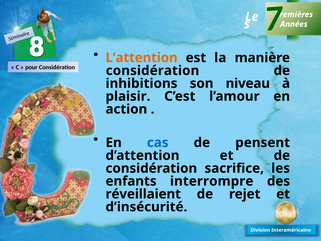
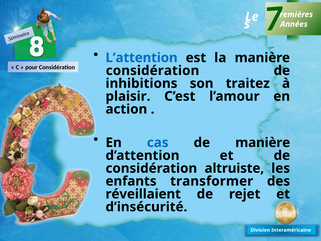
L’attention colour: orange -> blue (142, 58)
niveau: niveau -> traitez (248, 83)
de pensent: pensent -> manière (263, 142)
sacrifice: sacrifice -> altruiste (234, 168)
interrompre: interrompre -> transformer (212, 181)
